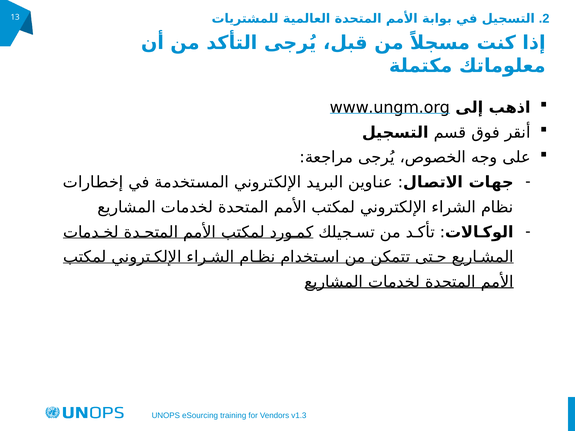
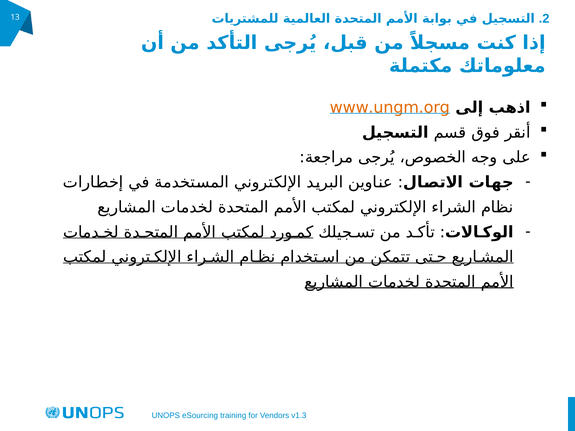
www.ungm.org colour: black -> orange (390, 108)
